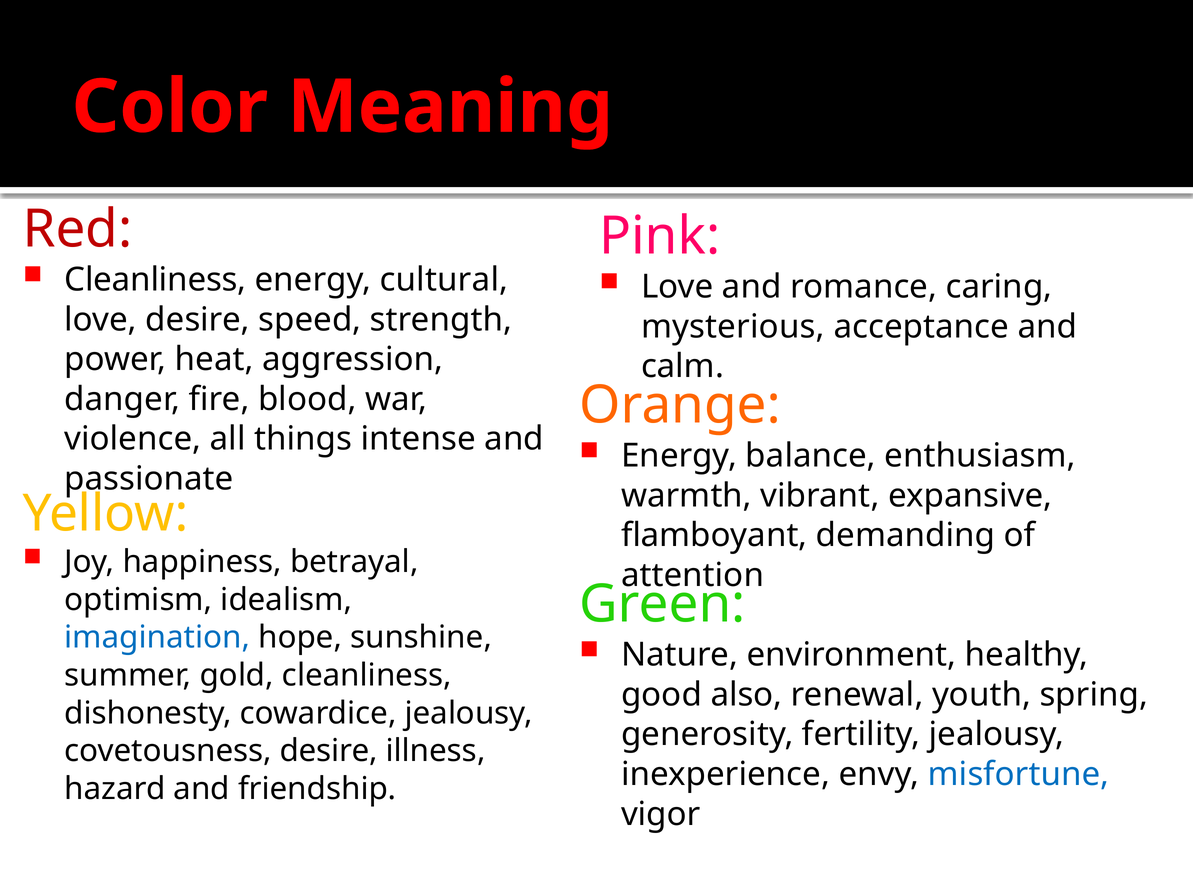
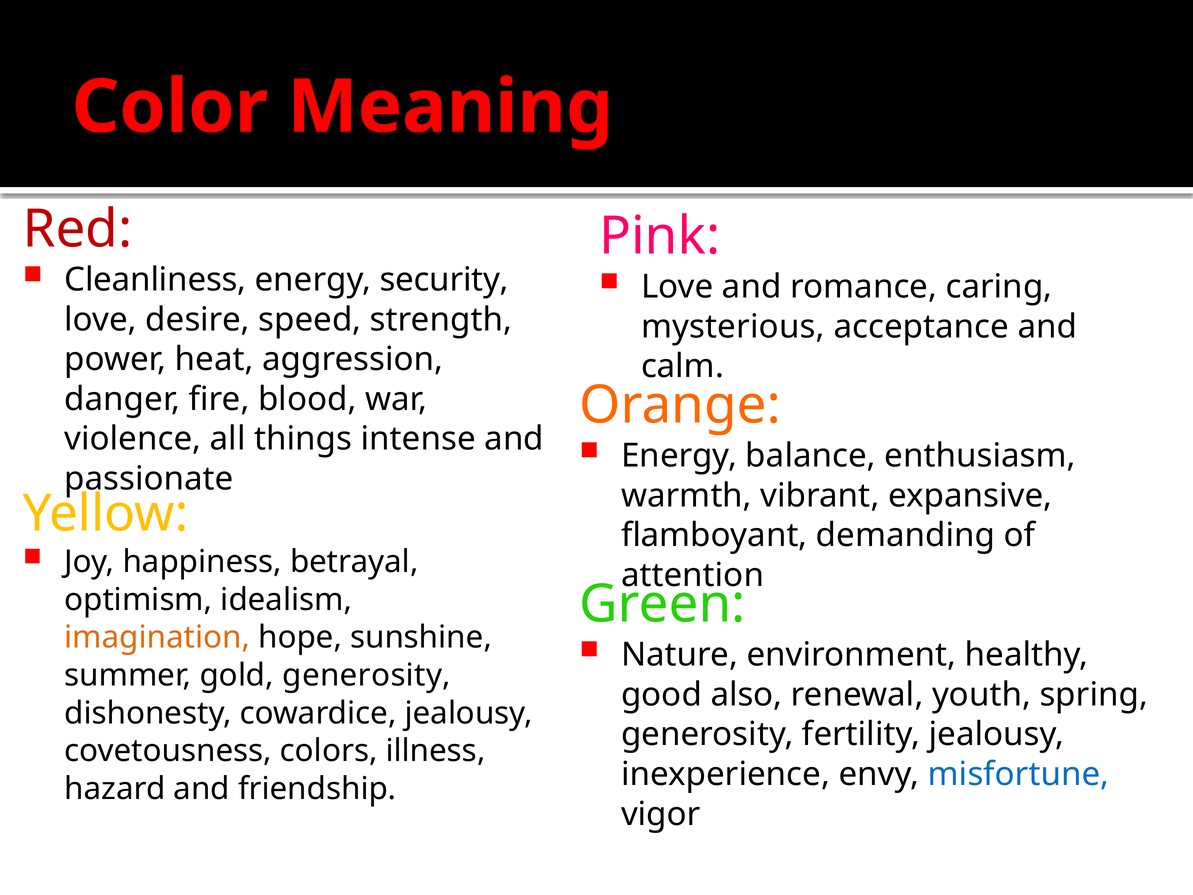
cultural: cultural -> security (444, 280)
imagination colour: blue -> orange (157, 637)
gold cleanliness: cleanliness -> generosity (367, 675)
covetousness desire: desire -> colors (329, 751)
